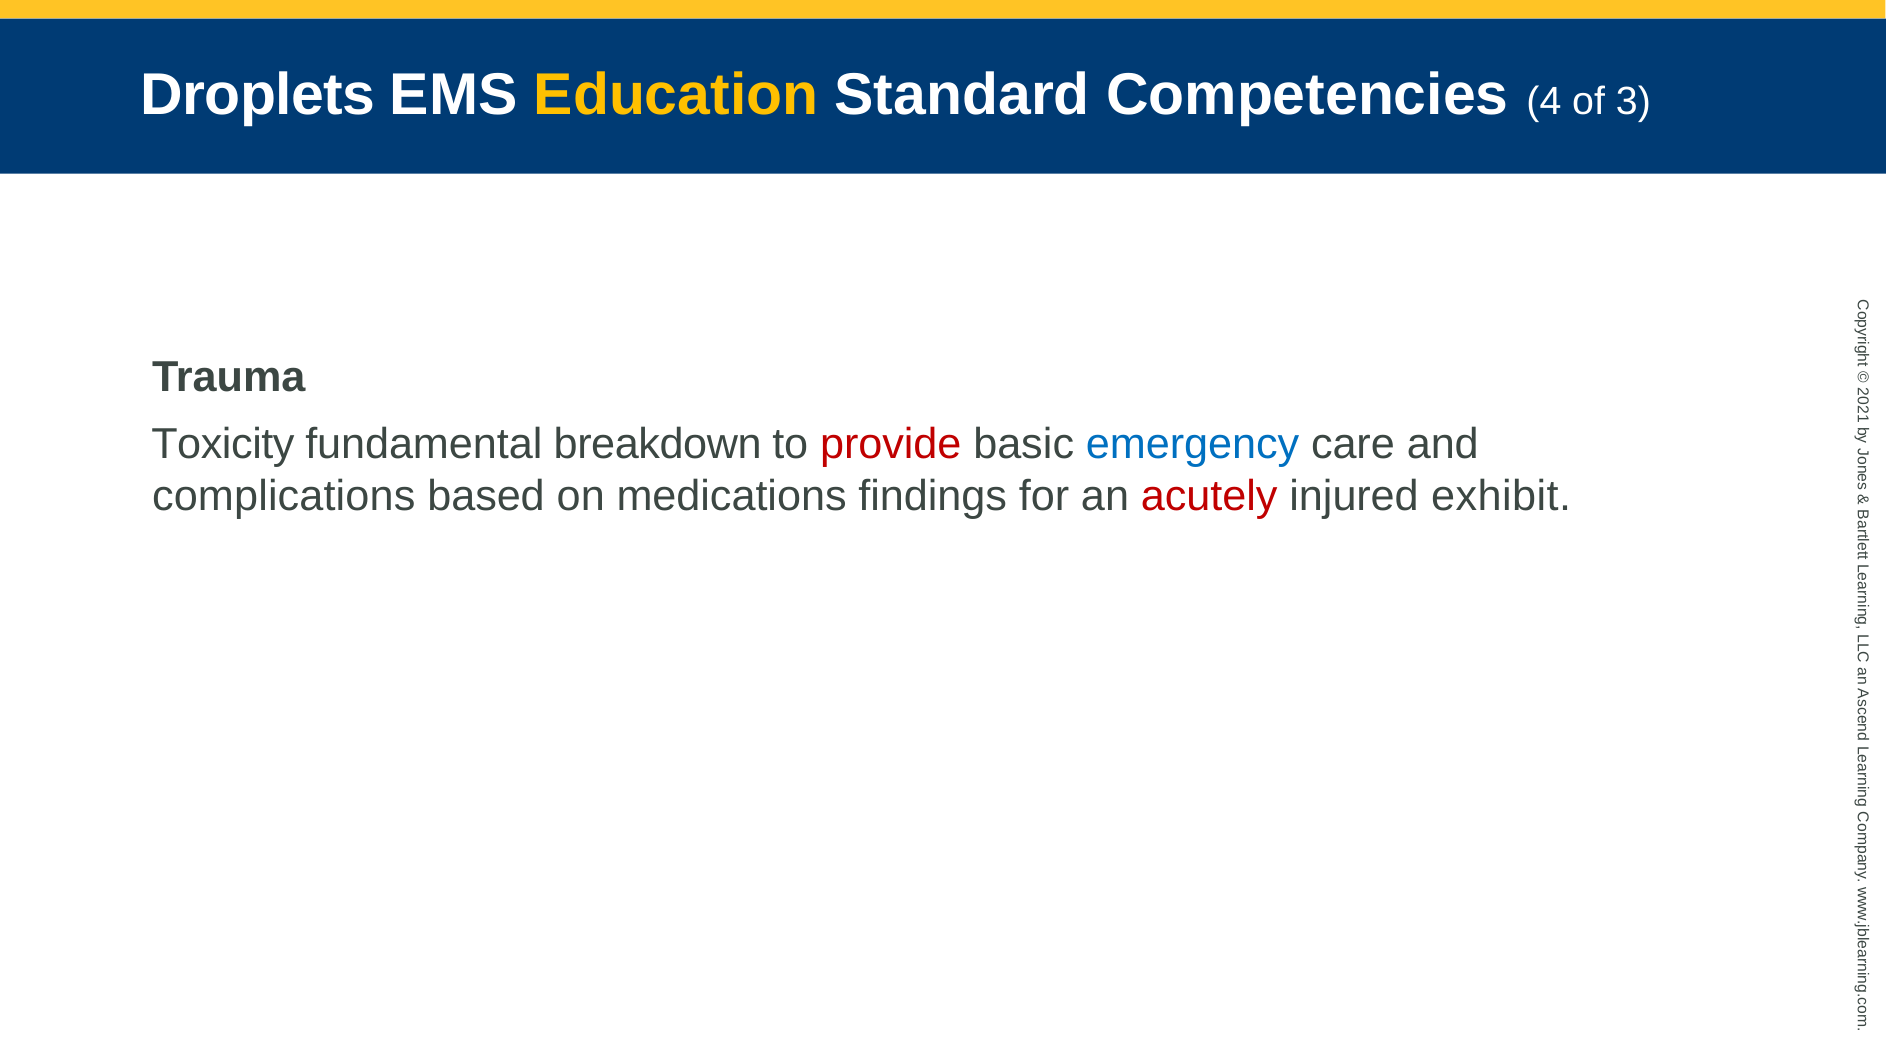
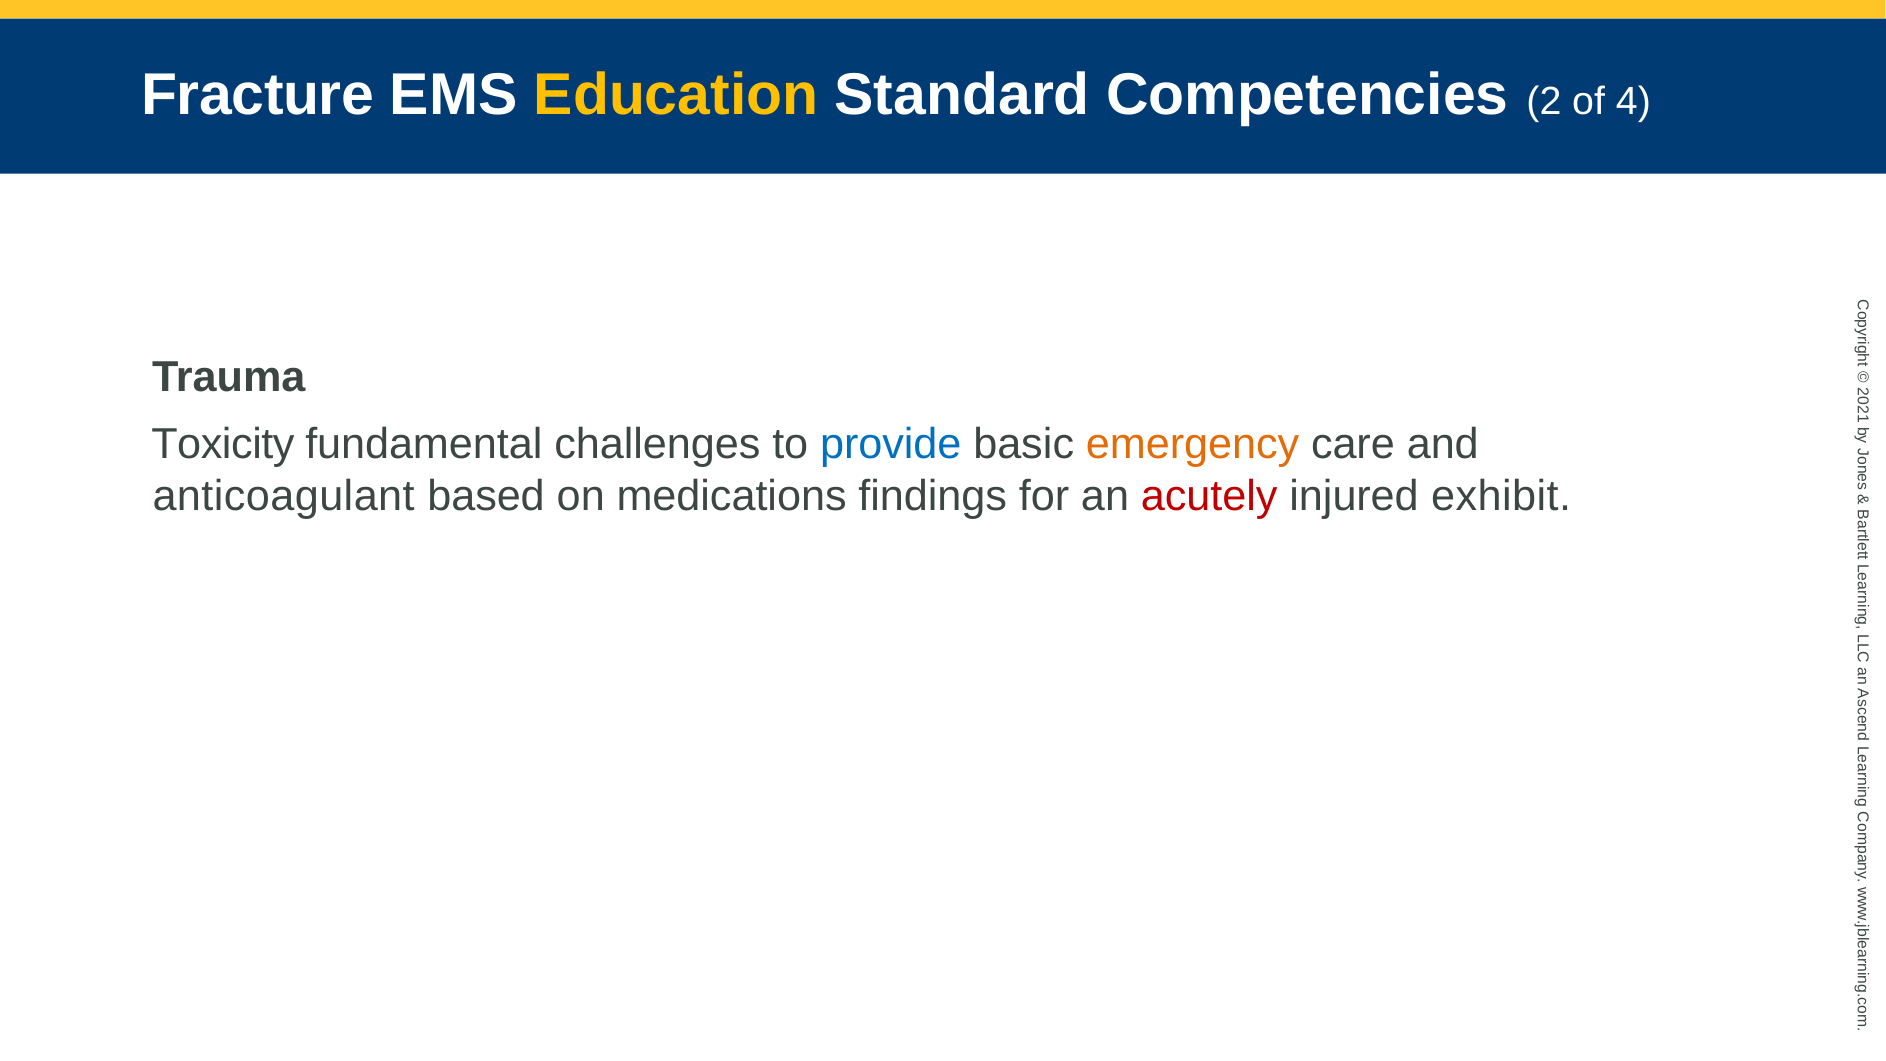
Droplets: Droplets -> Fracture (258, 95)
Competencies 4: 4 -> 2 (1544, 101)
3: 3 -> 4 (1633, 101)
breakdown: breakdown -> challenges (657, 444)
provide colour: red -> blue (891, 444)
emergency colour: blue -> orange (1193, 444)
complications: complications -> anticoagulant (284, 496)
